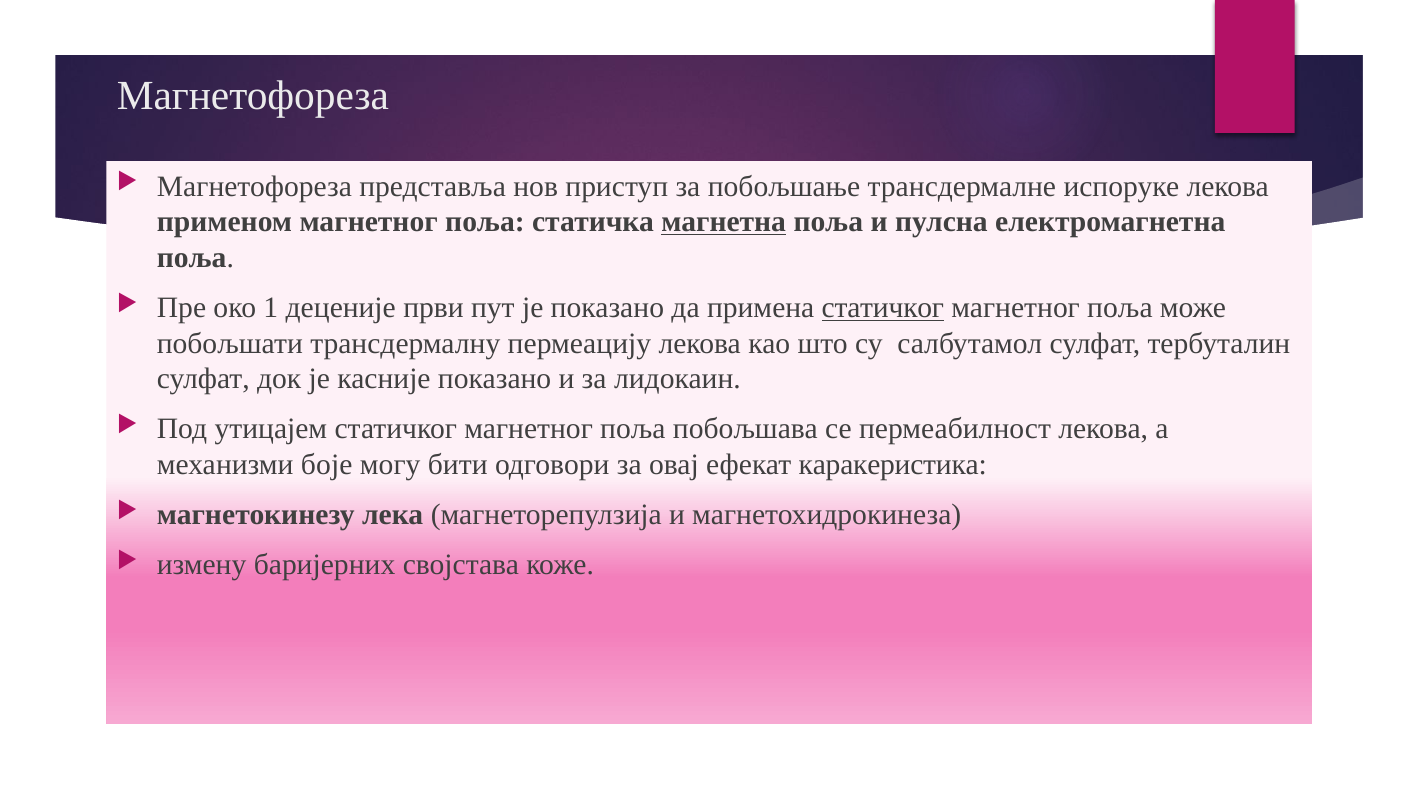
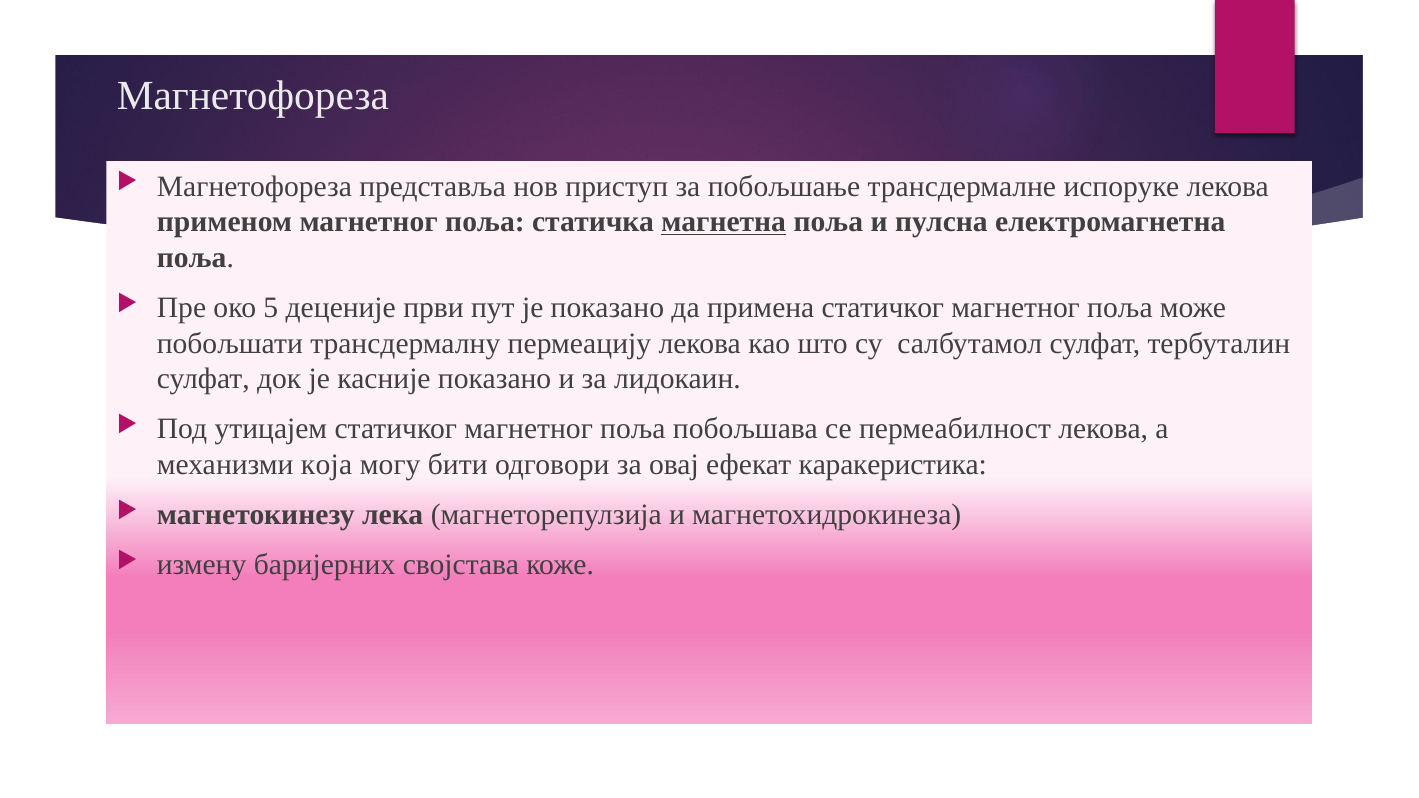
1: 1 -> 5 (271, 308)
статичког underline: present -> none (883, 308)
боје: боје -> која (327, 465)
